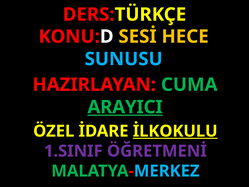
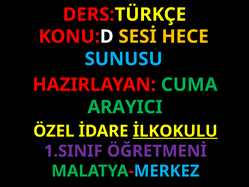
ARAYICI underline: present -> none (125, 107)
